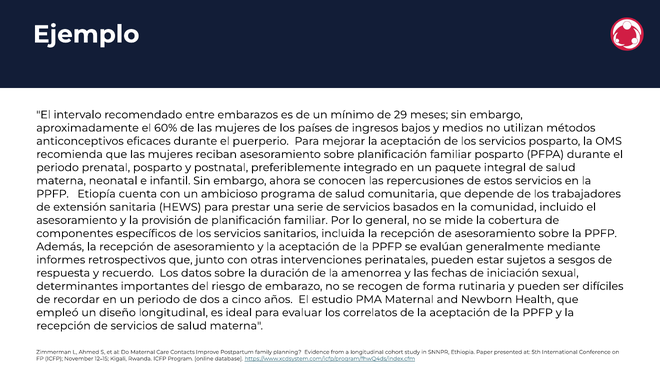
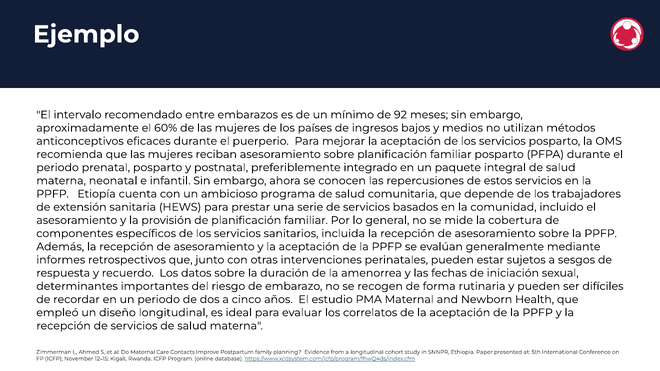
29: 29 -> 92 (400, 115)
